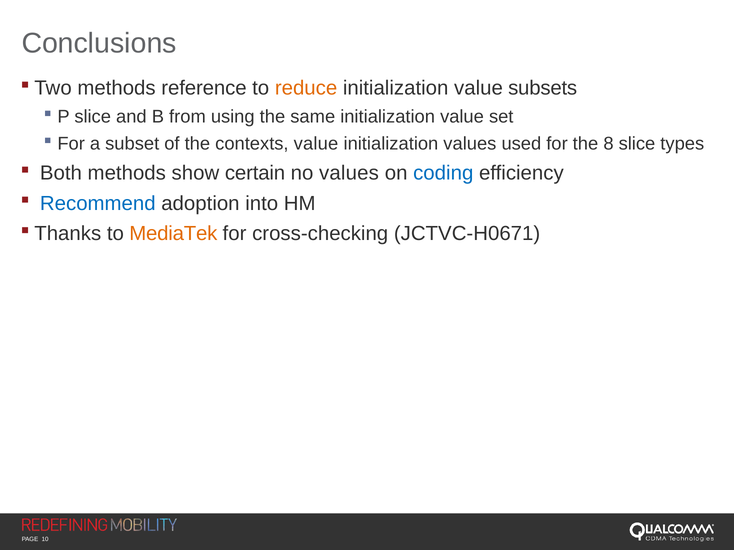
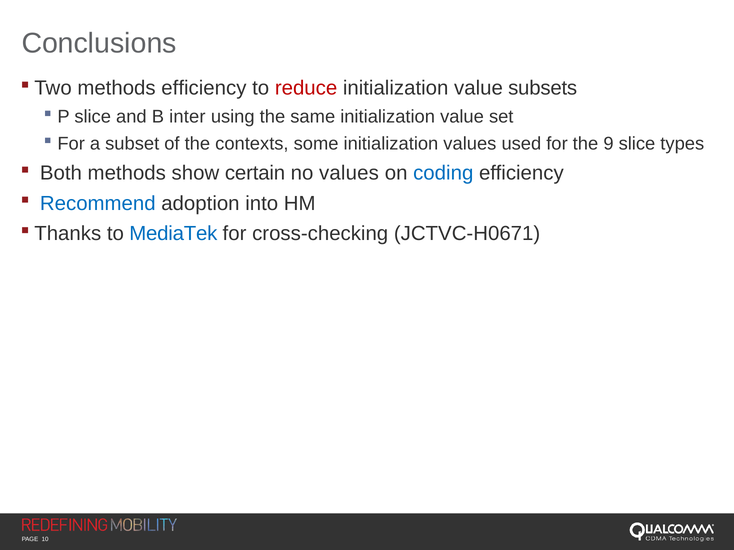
methods reference: reference -> efficiency (204, 88)
reduce colour: orange -> red (306, 88)
from: from -> inter (187, 117)
contexts value: value -> some (316, 144)
8: 8 -> 9 (609, 144)
MediaTek colour: orange -> blue (173, 234)
